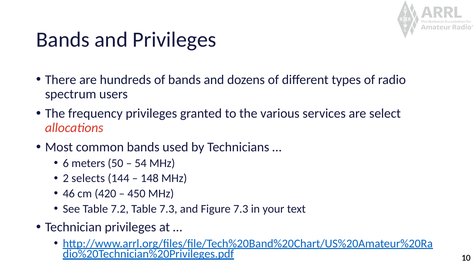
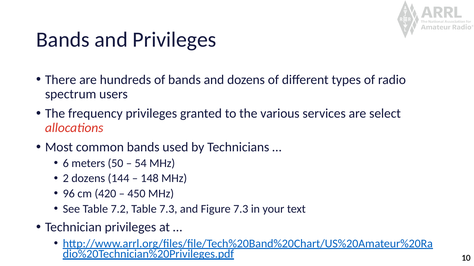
2 selects: selects -> dozens (88, 179)
46: 46 -> 96 (69, 194)
